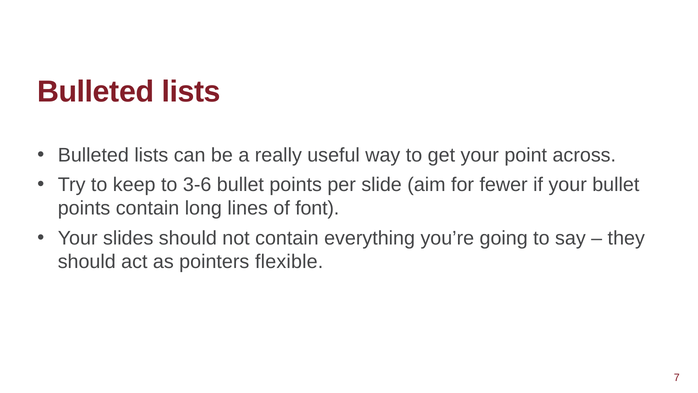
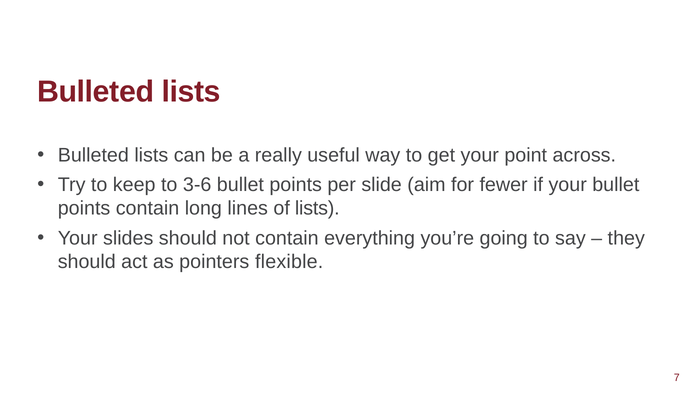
of font: font -> lists (317, 208)
